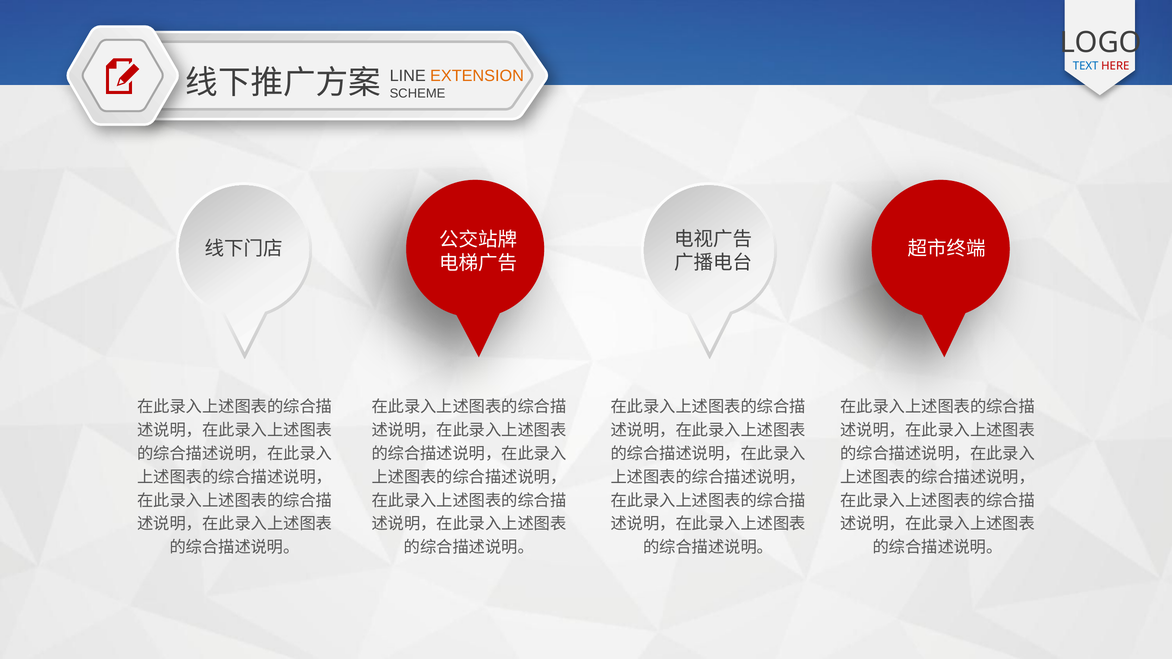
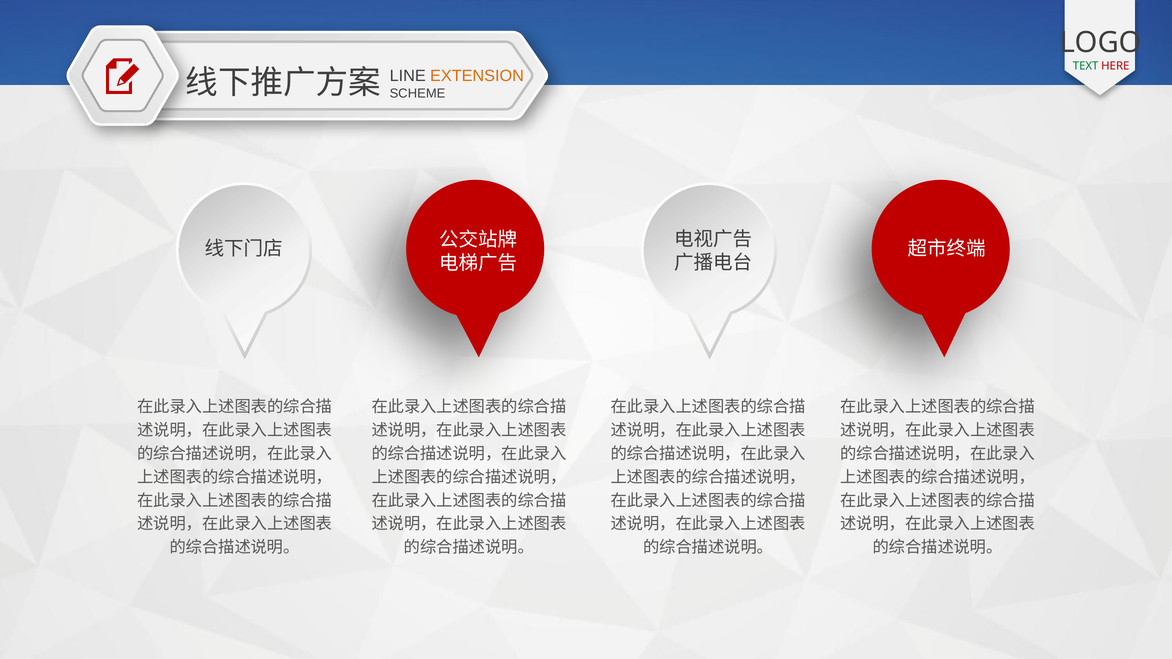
TEXT colour: blue -> green (1086, 66)
